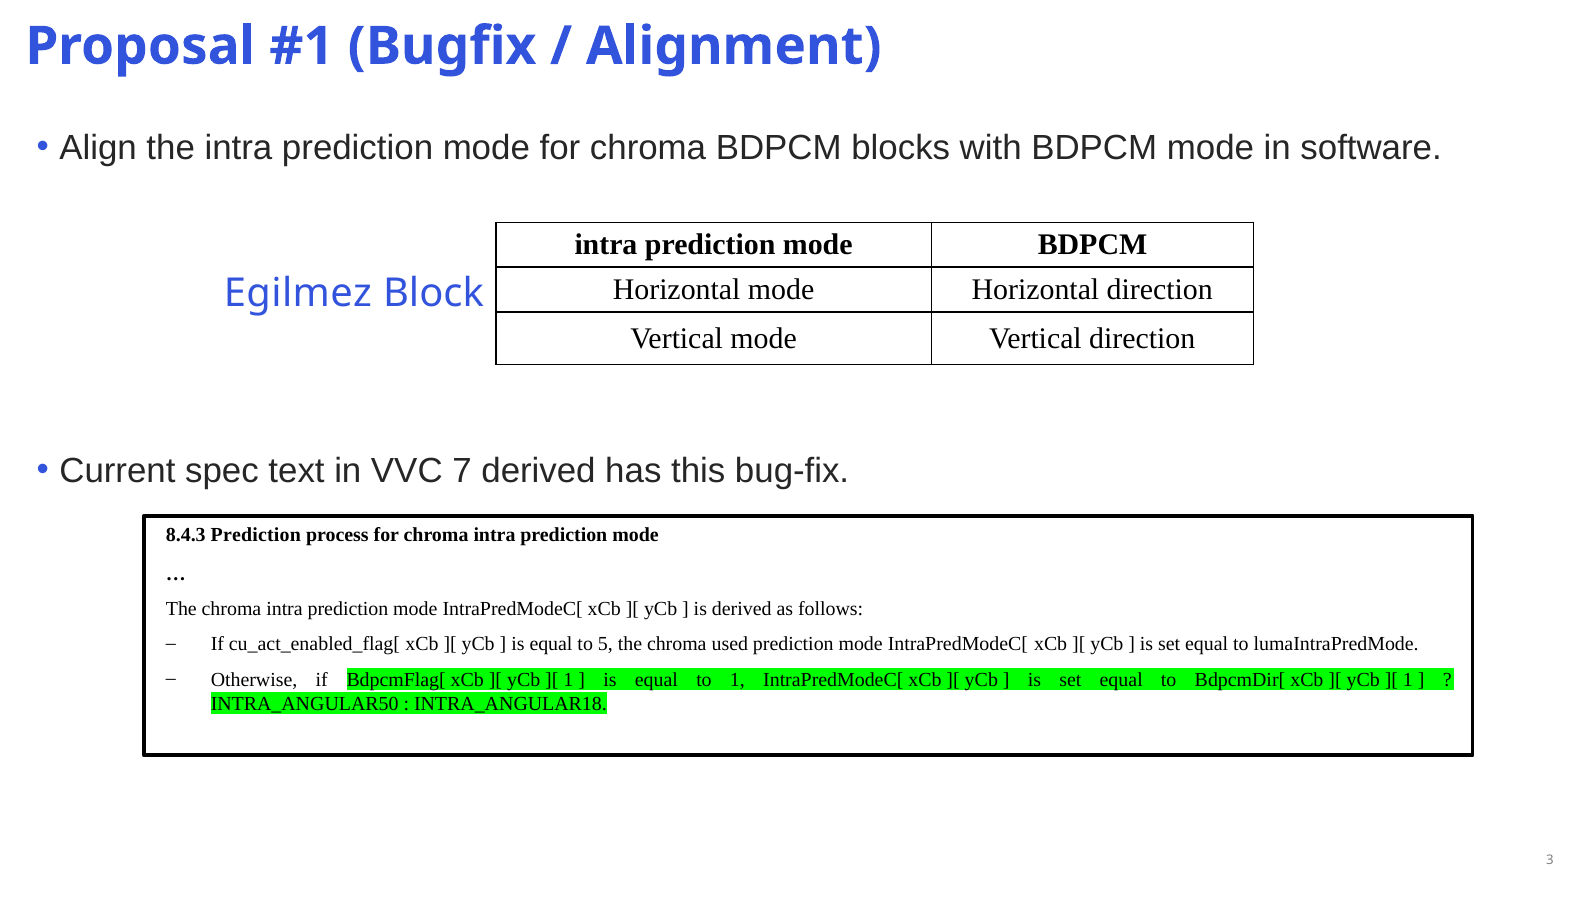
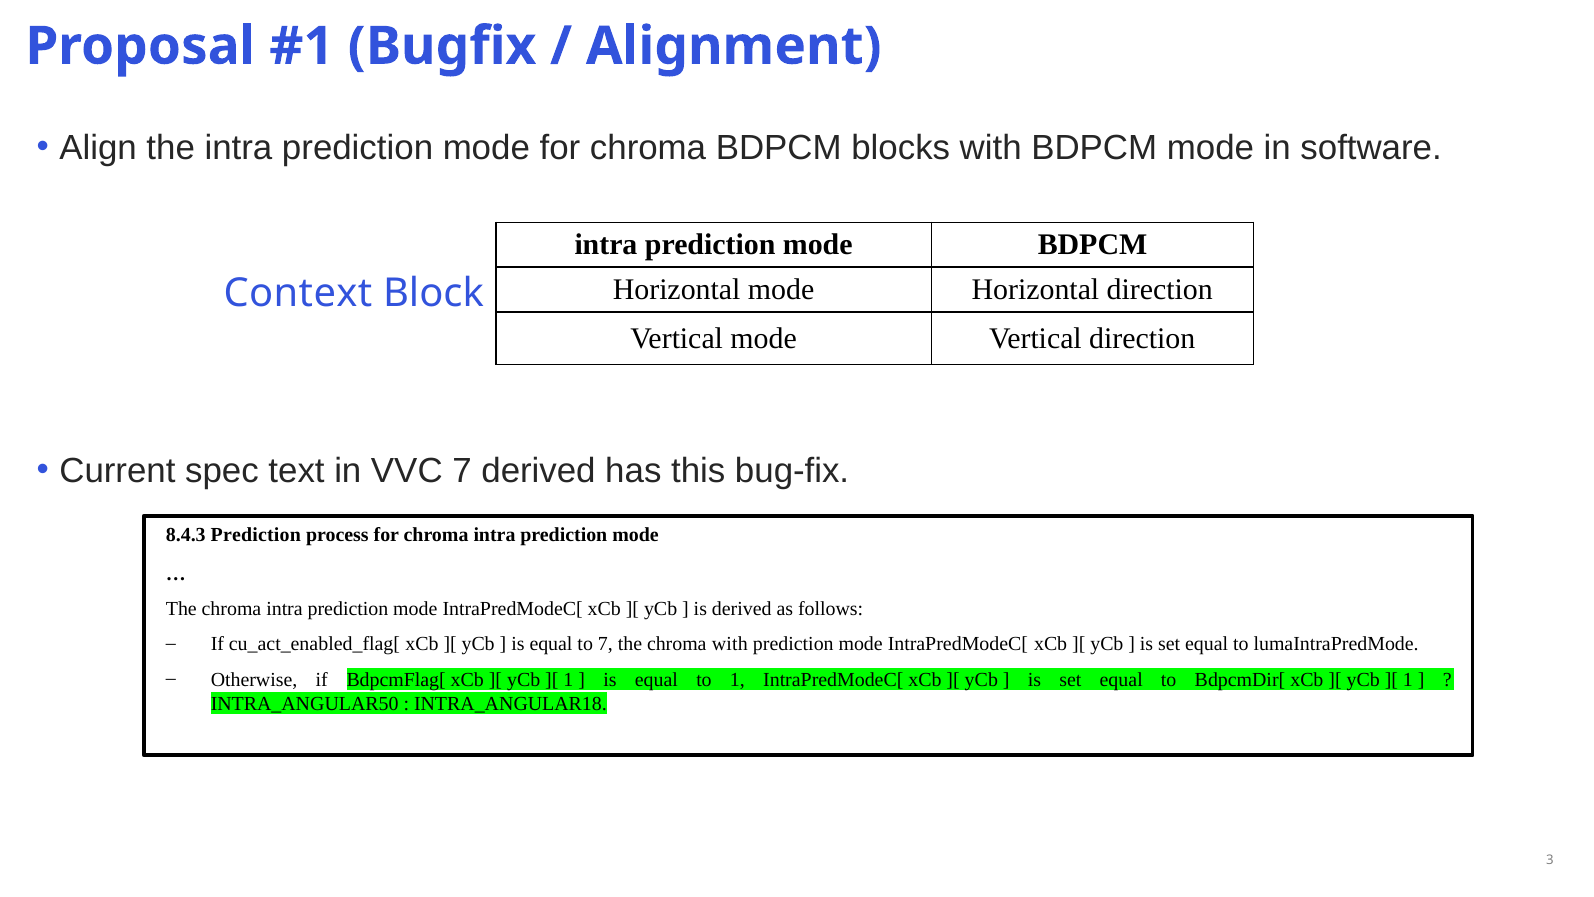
Egilmez: Egilmez -> Context (298, 294)
to 5: 5 -> 7 (605, 644)
chroma used: used -> with (730, 644)
